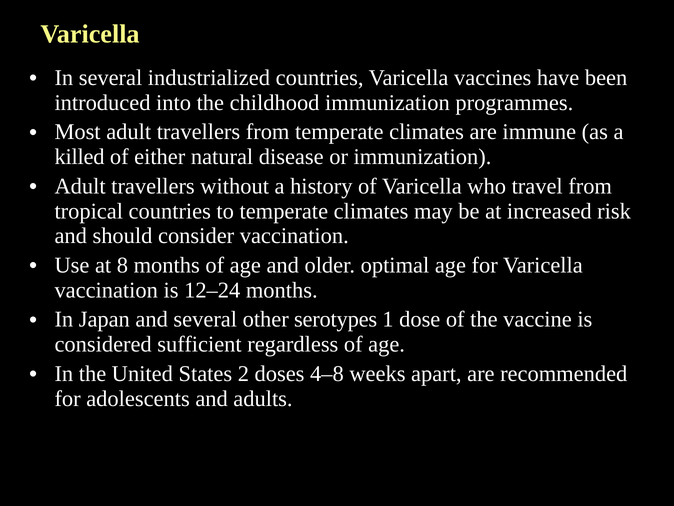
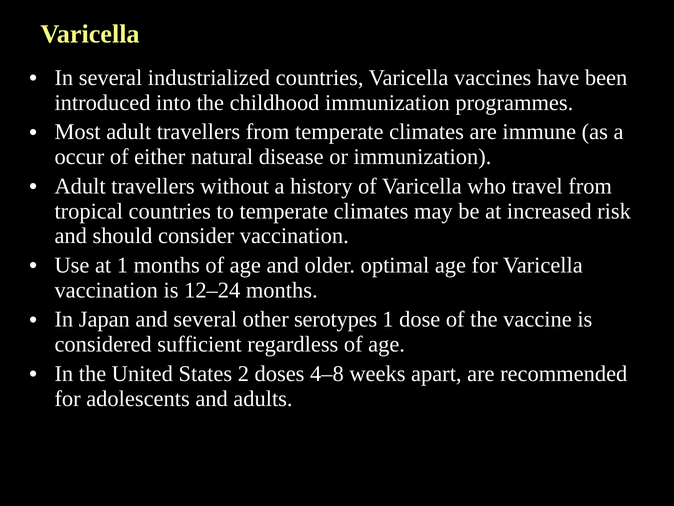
killed: killed -> occur (79, 157)
at 8: 8 -> 1 (122, 265)
